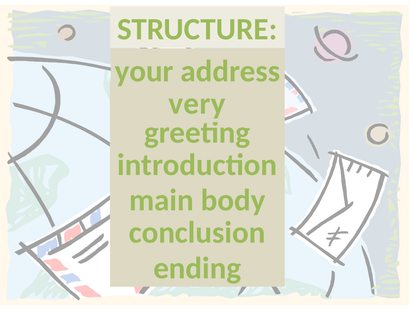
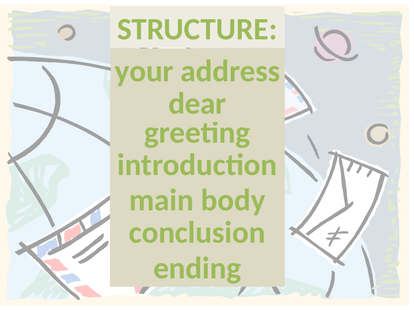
very: very -> dear (197, 104)
